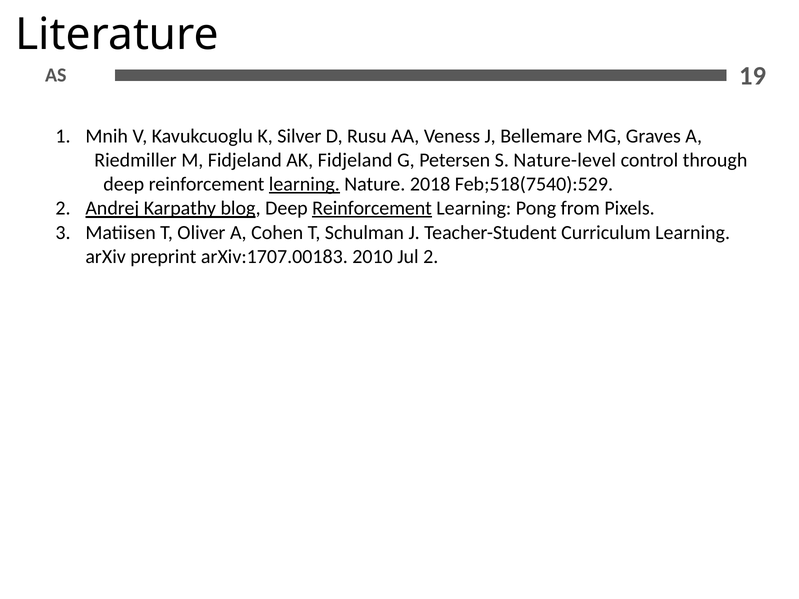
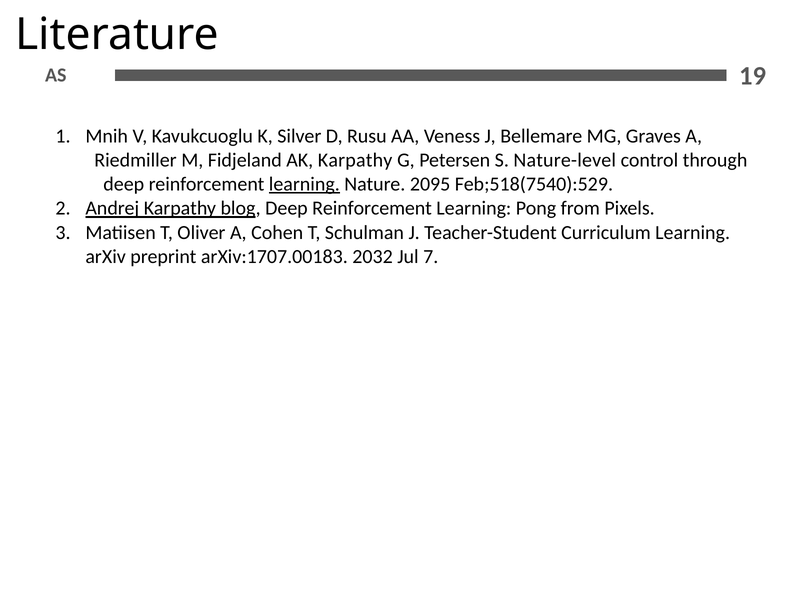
AK Fidjeland: Fidjeland -> Karpathy (355, 160)
2018: 2018 -> 2095 (430, 184)
Reinforcement underline: present -> none (372, 208)
2010: 2010 -> 2032 (373, 257)
Jul 2: 2 -> 7 (431, 257)
